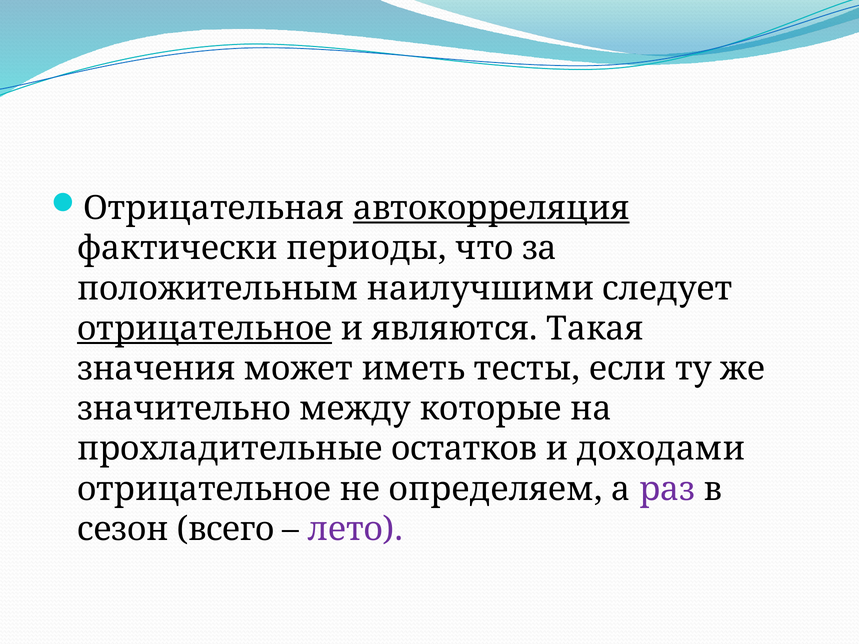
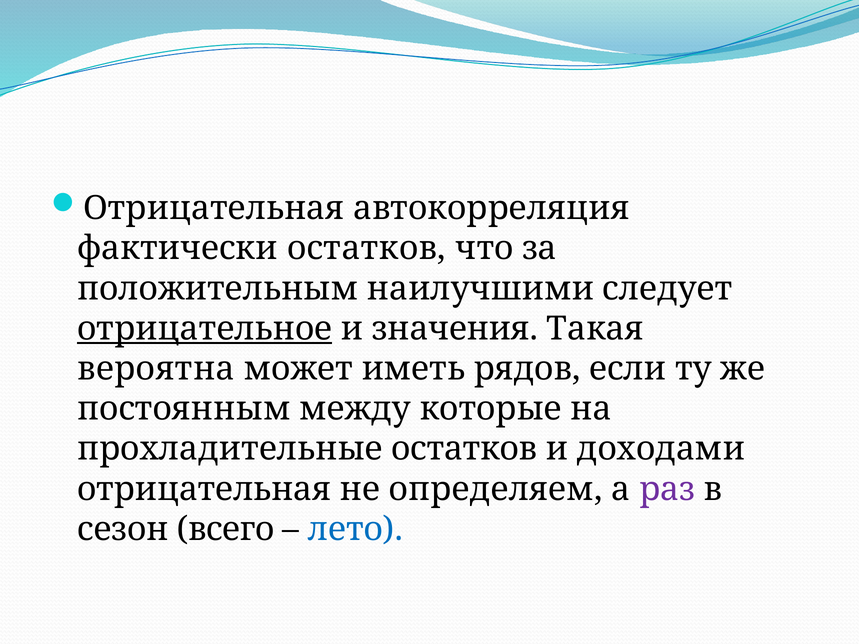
автокорреляция underline: present -> none (491, 208)
фактически периоды: периоды -> остатков (366, 249)
являются: являются -> значения (455, 329)
значения: значения -> вероятна (156, 369)
тесты: тесты -> рядов (527, 369)
значительно: значительно -> постоянным (184, 409)
отрицательное: отрицательное -> отрицательная (204, 489)
лето colour: purple -> blue (355, 529)
